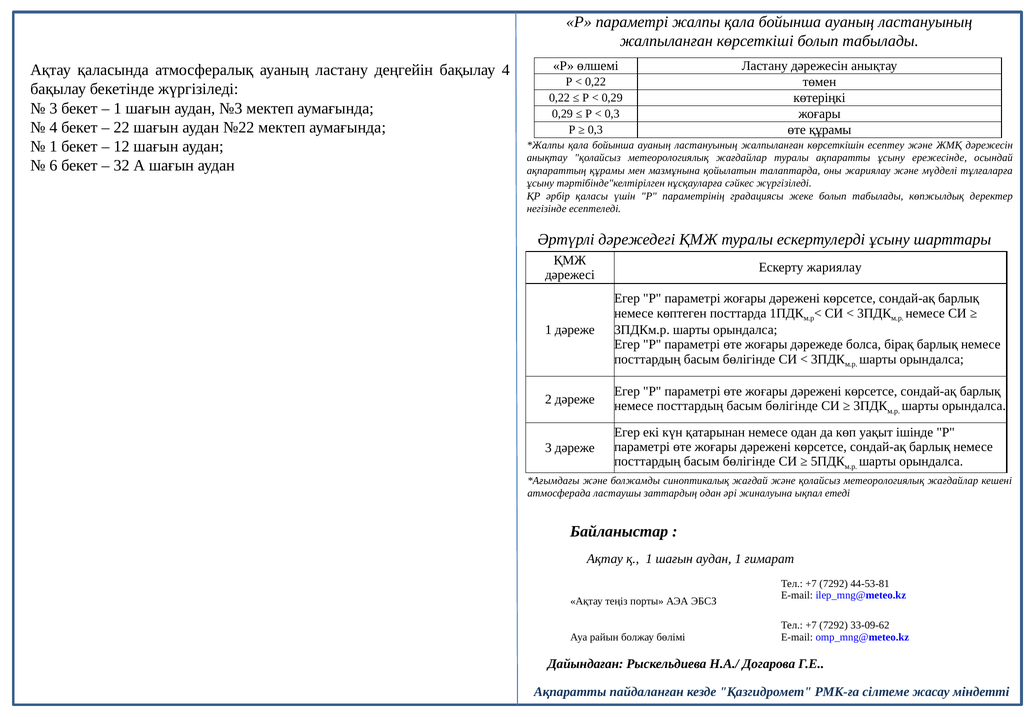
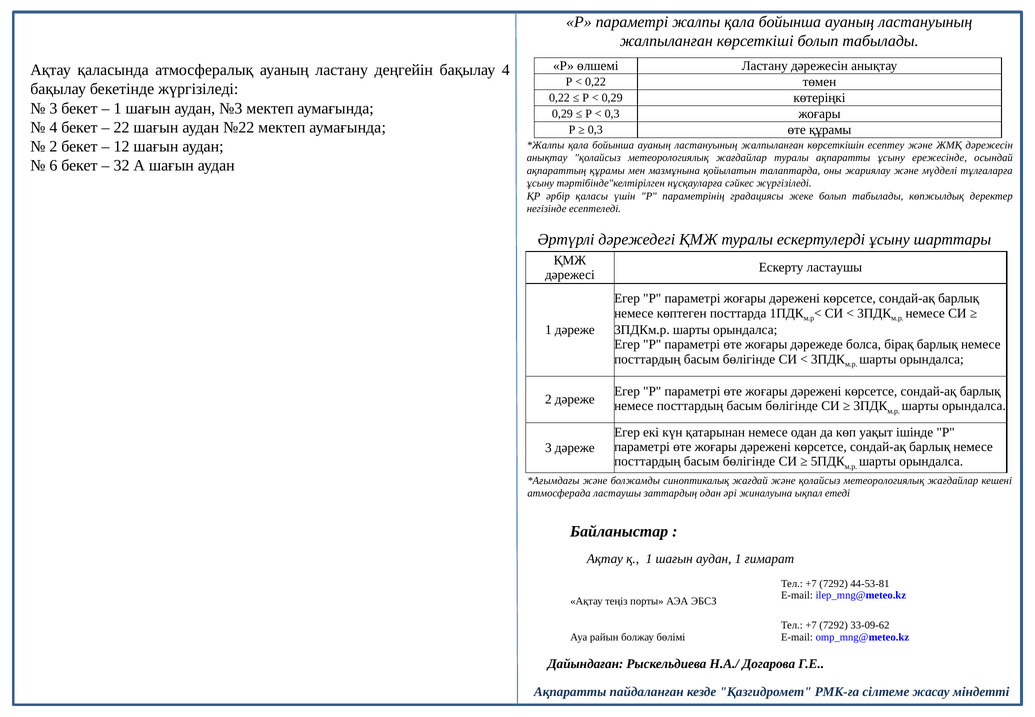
1: 1 -> 2 (53, 146)
Ескерту жариялау: жариялау -> ластаушы (834, 267)
